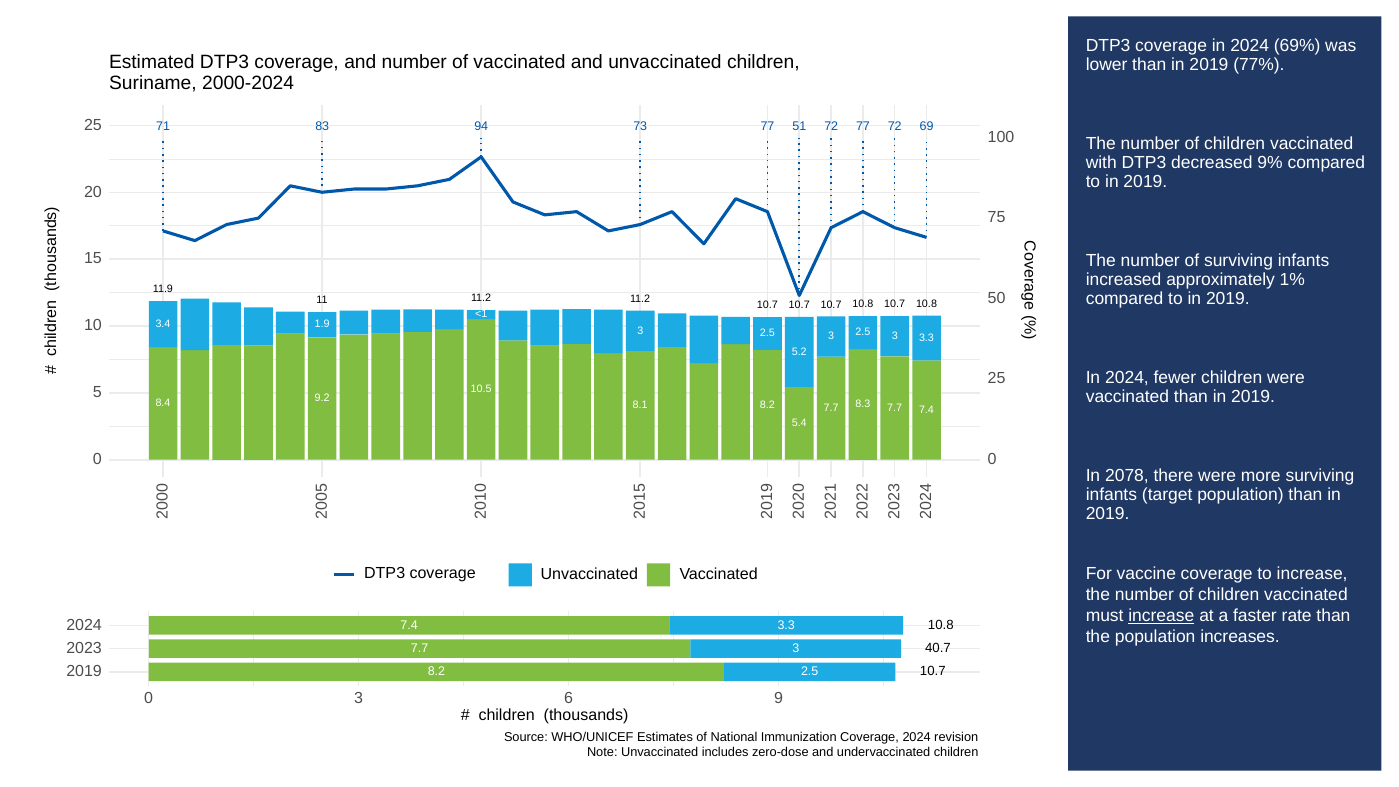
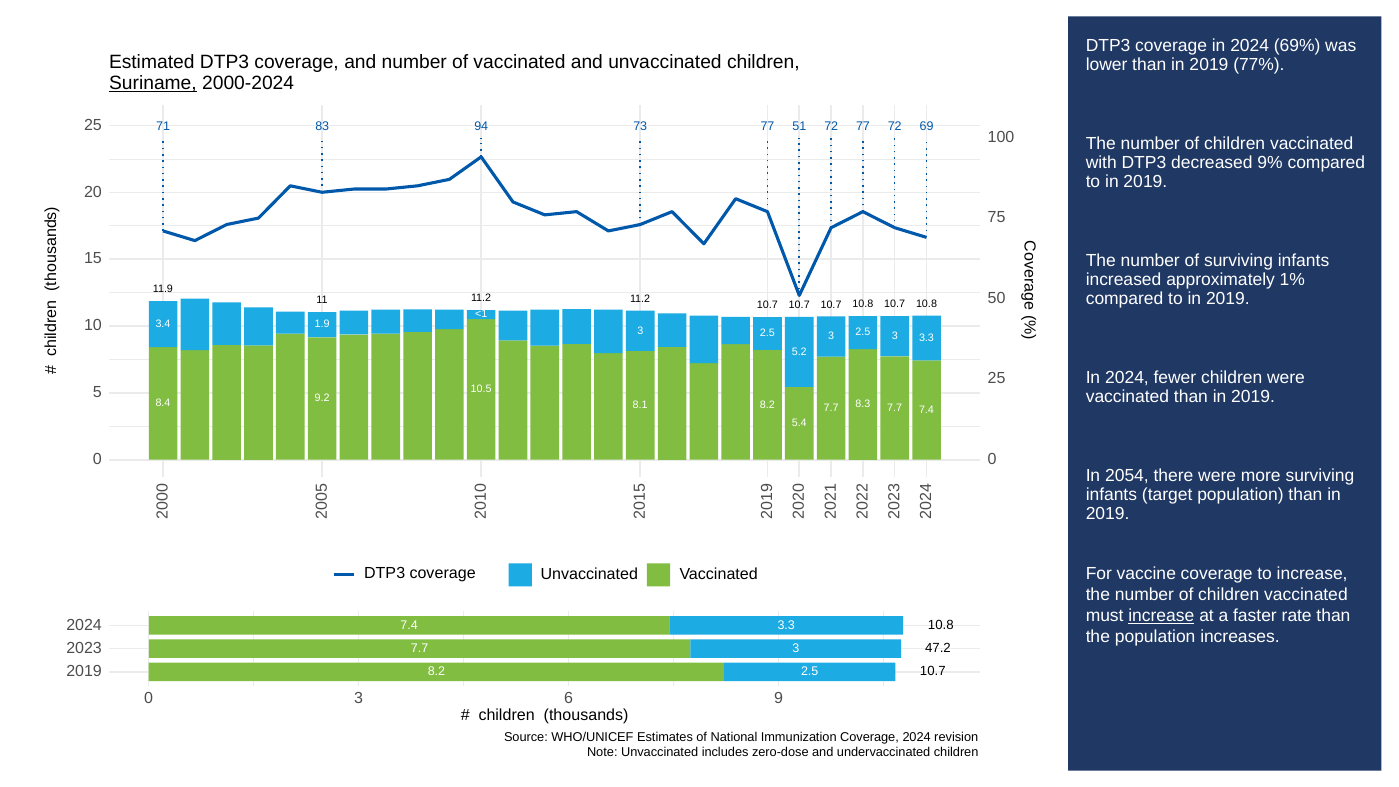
Suriname underline: none -> present (153, 84)
2078: 2078 -> 2054 (1127, 476)
40.7: 40.7 -> 47.2 (938, 648)
